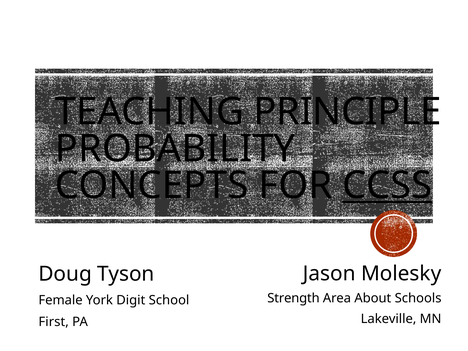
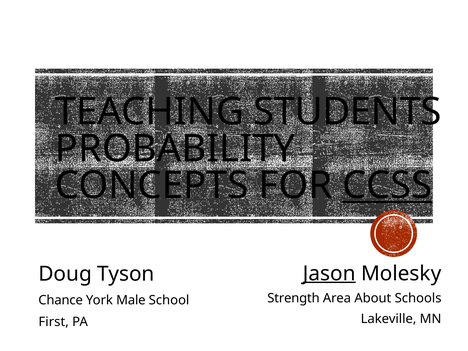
PRINCIPLE: PRINCIPLE -> STUDENTS (347, 112)
Jason underline: none -> present (329, 273)
Female: Female -> Chance (61, 300)
Digit: Digit -> Male (131, 300)
